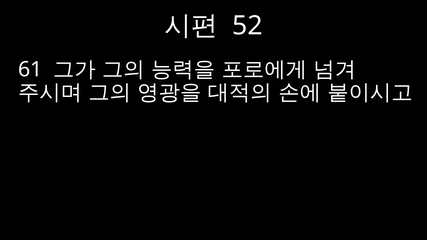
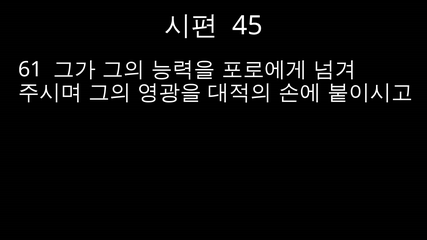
52: 52 -> 45 (247, 26)
